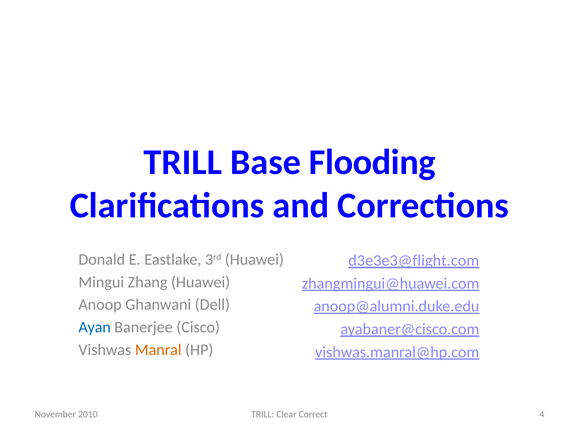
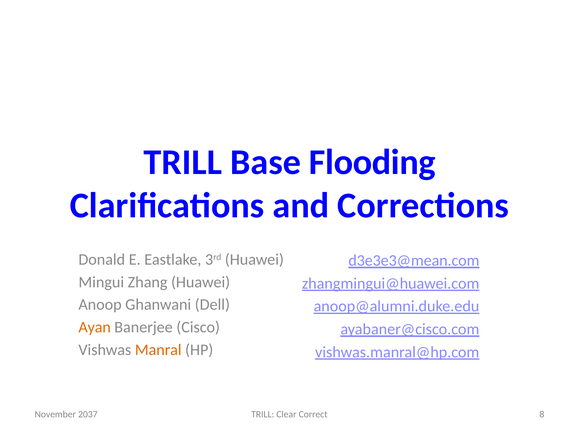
d3e3e3@flight.com: d3e3e3@flight.com -> d3e3e3@mean.com (414, 261)
Ayan colour: blue -> orange (95, 327)
4: 4 -> 8 (542, 415)
2010: 2010 -> 2037 (88, 415)
